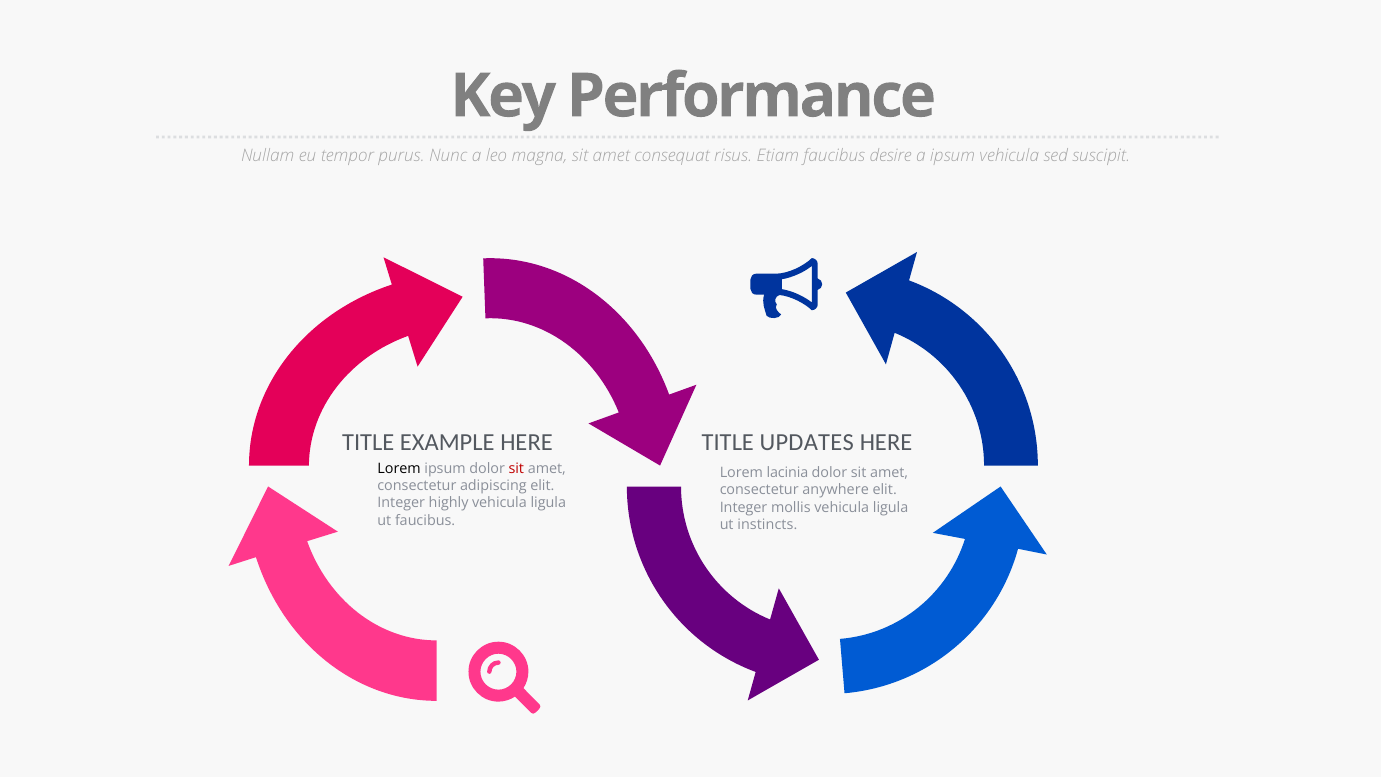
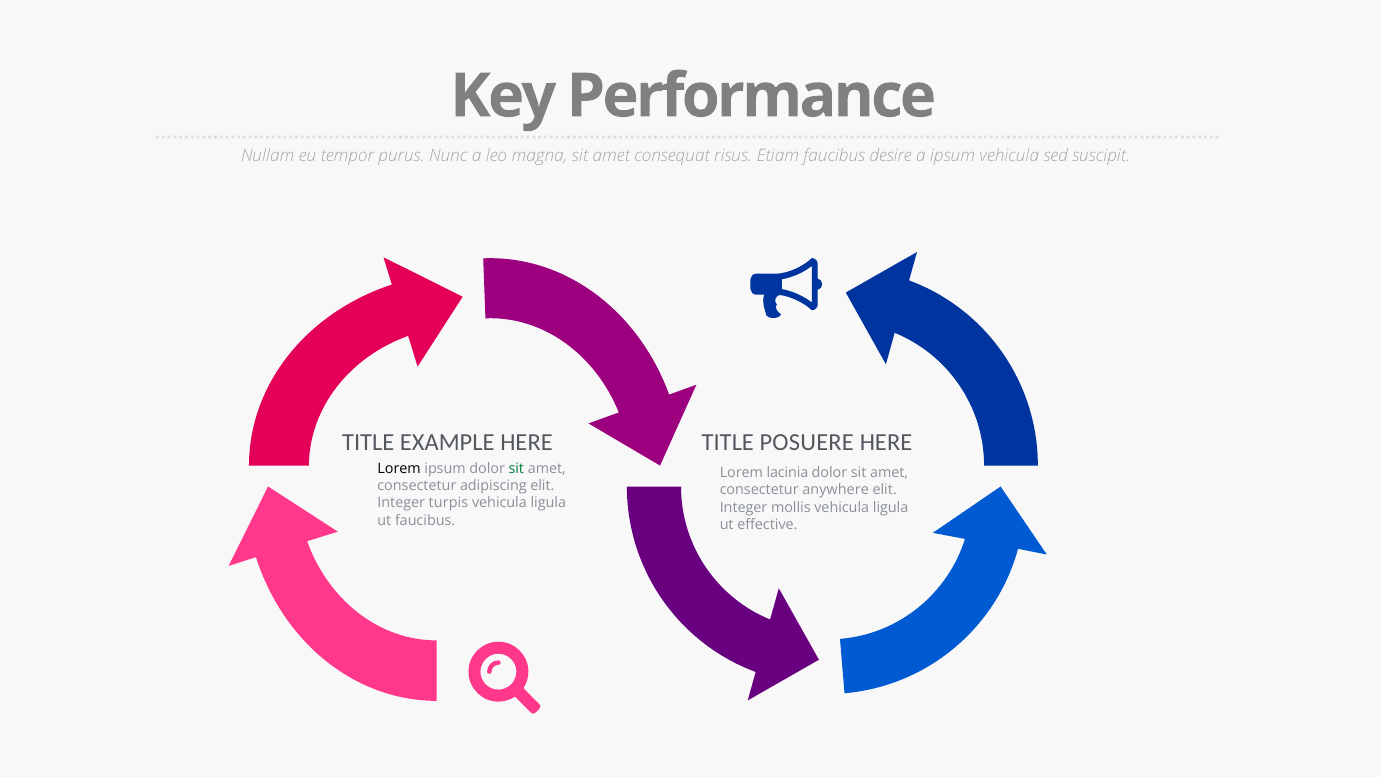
UPDATES: UPDATES -> POSUERE (807, 442)
sit colour: red -> green (516, 468)
highly: highly -> turpis (449, 503)
instincts: instincts -> effective (767, 524)
